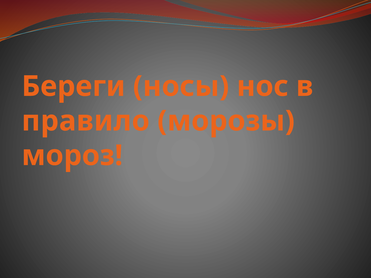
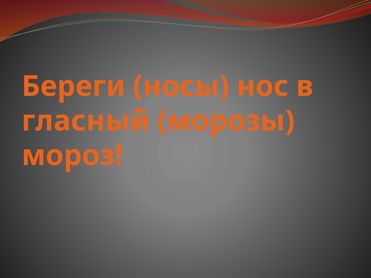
правило: правило -> гласный (86, 121)
